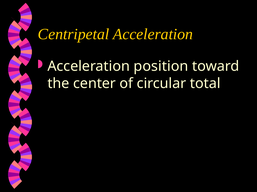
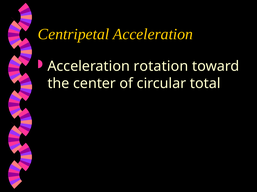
position: position -> rotation (161, 67)
